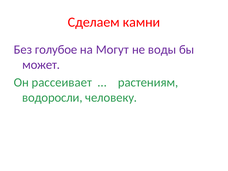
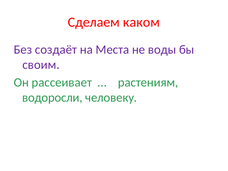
камни: камни -> каком (141, 22)
голубое: голубое -> создаёт (56, 50)
Могут: Могут -> Места (112, 50)
может: может -> своим (41, 65)
